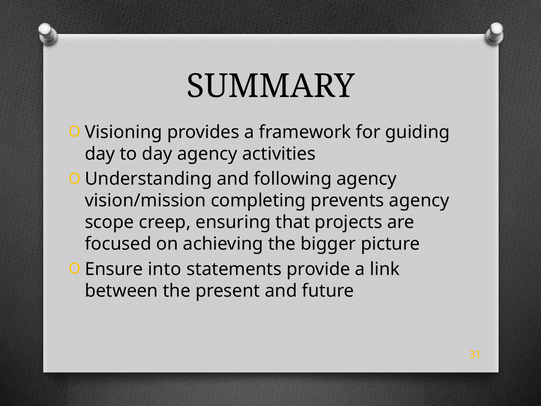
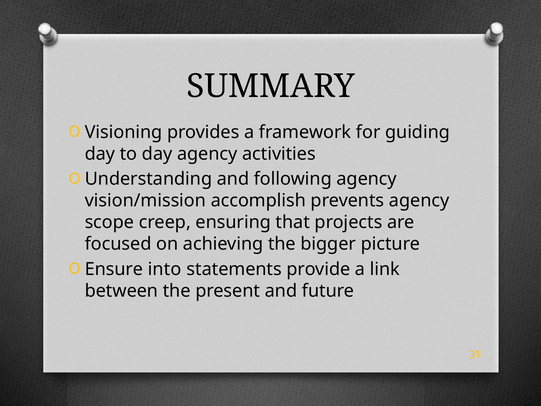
completing: completing -> accomplish (258, 201)
